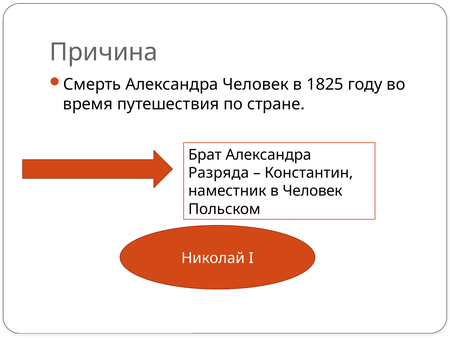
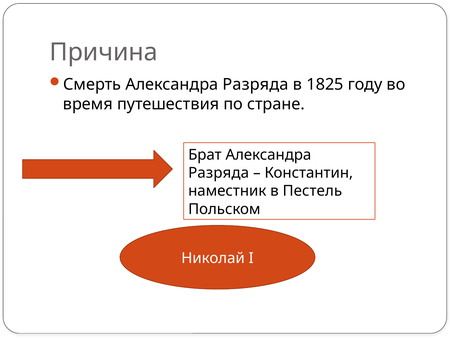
Смерть Александра Человек: Человек -> Разряда (256, 84)
в Человек: Человек -> Пестель (312, 191)
